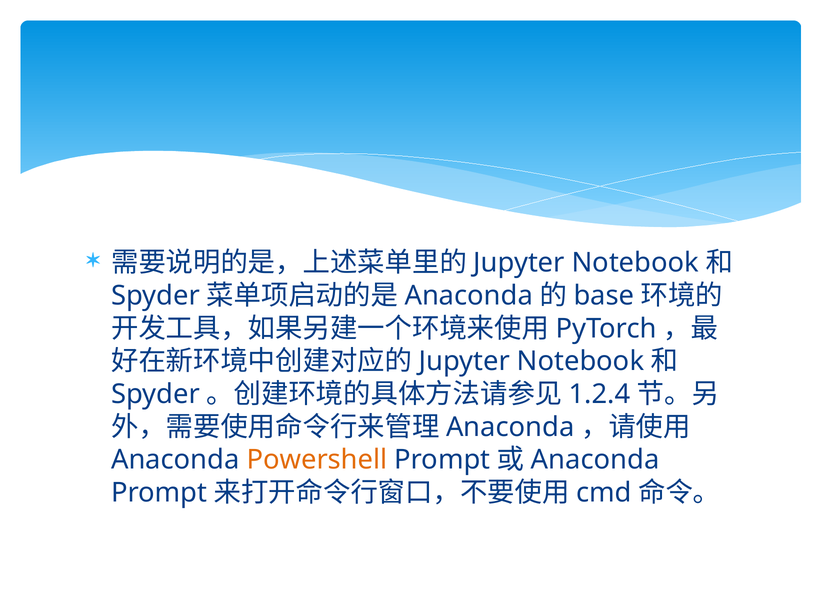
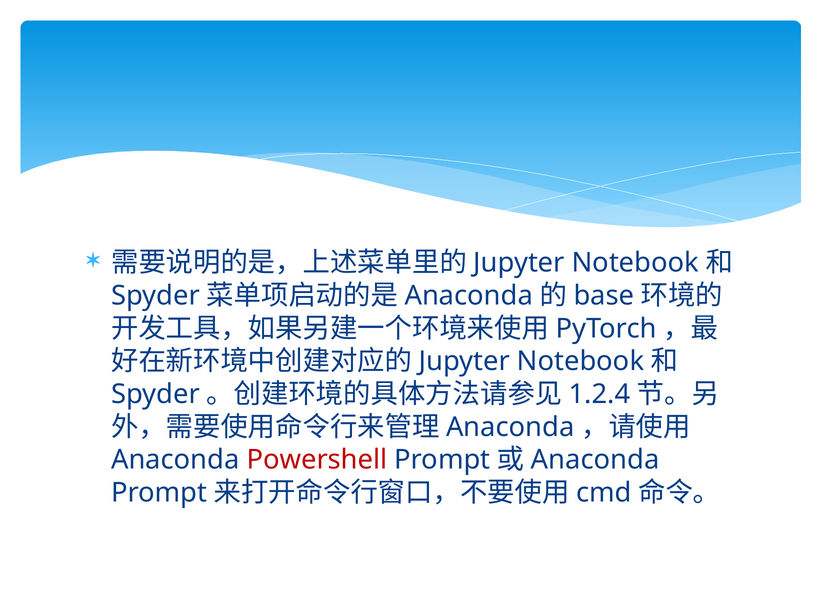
Powershell colour: orange -> red (317, 460)
